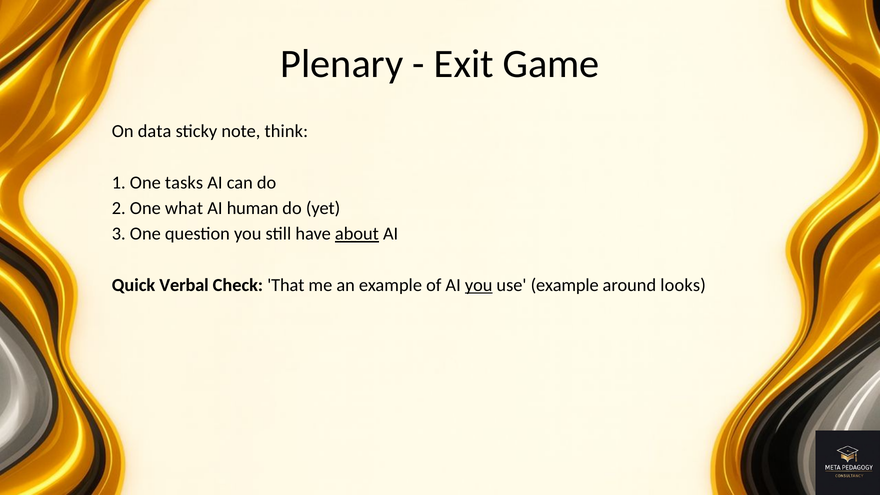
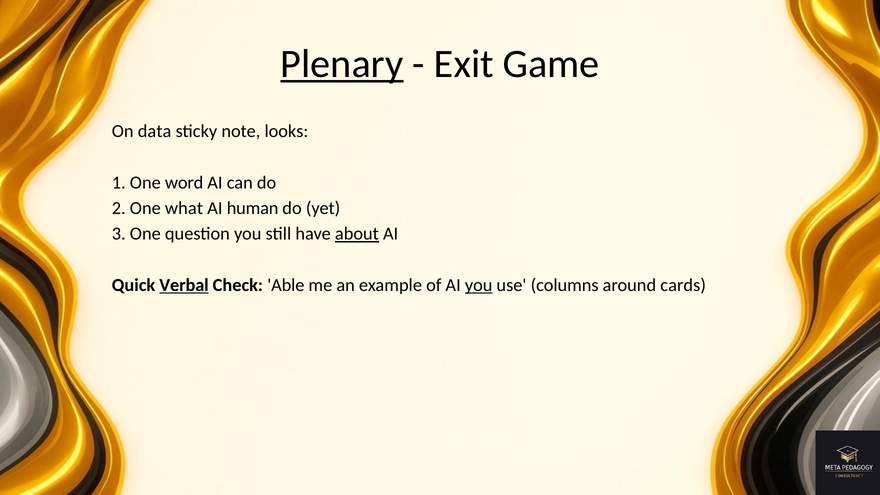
Plenary underline: none -> present (342, 64)
think: think -> looks (286, 131)
tasks: tasks -> word (184, 183)
Verbal underline: none -> present (184, 285)
That: That -> Able (286, 285)
use example: example -> columns (565, 285)
looks: looks -> cards (683, 285)
